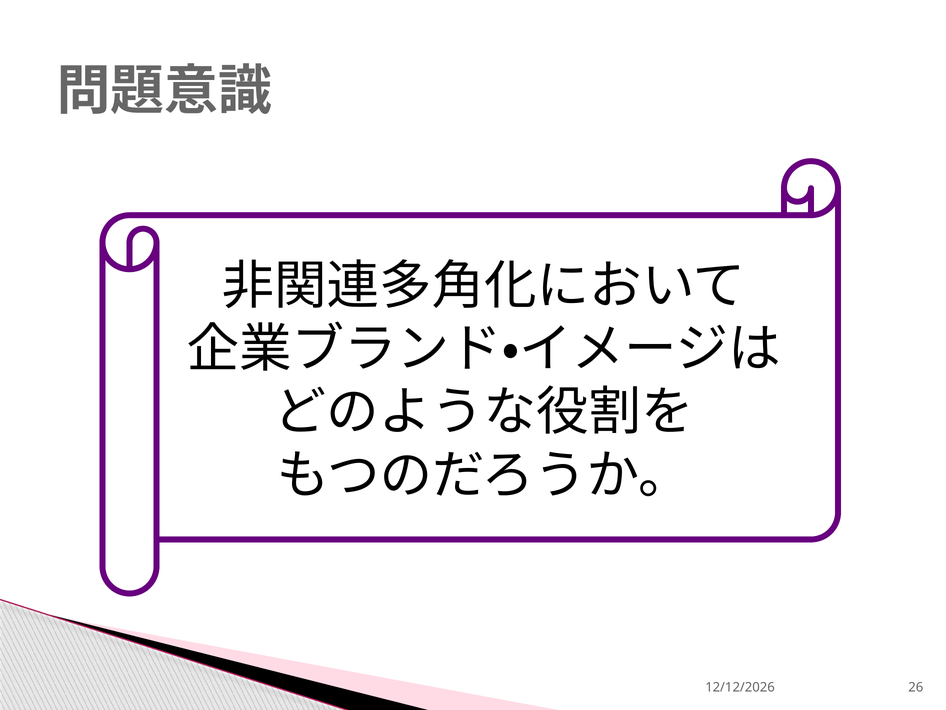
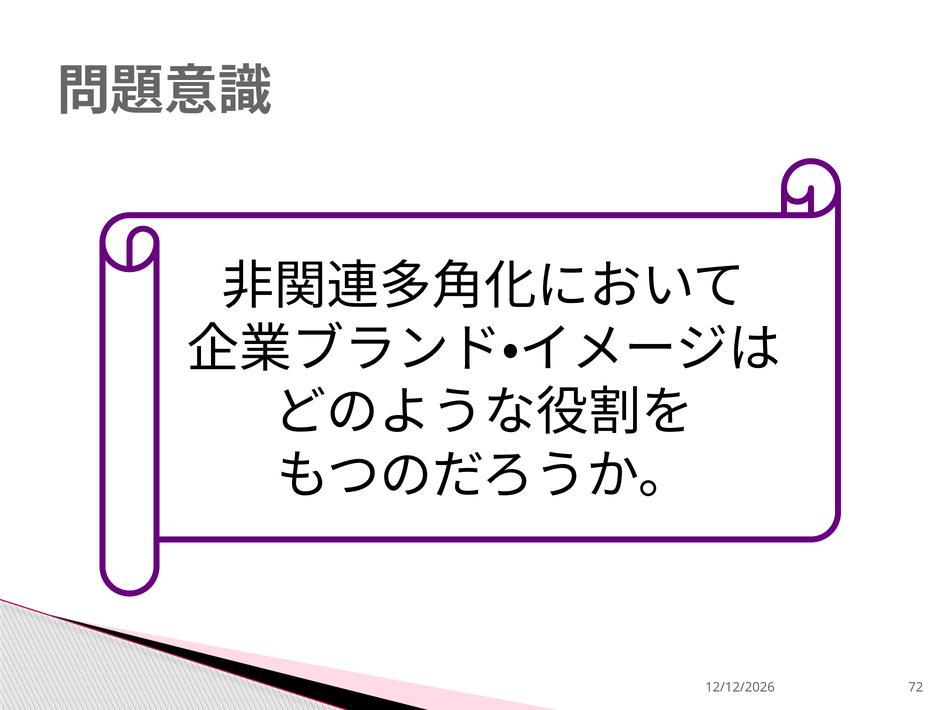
26: 26 -> 72 (916, 687)
